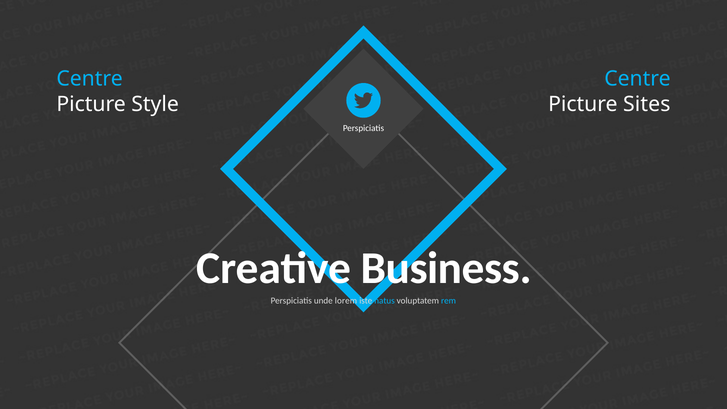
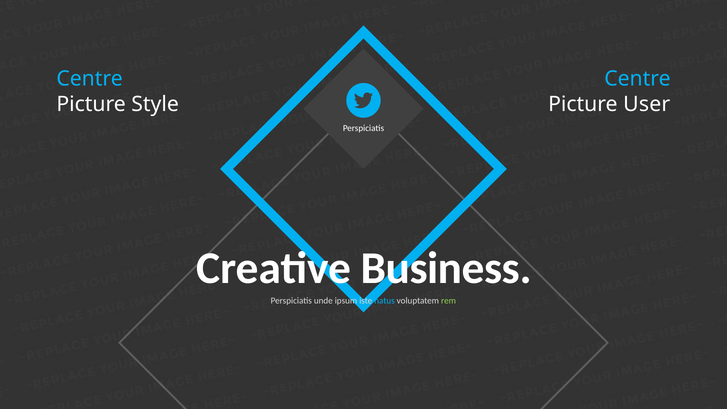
Sites: Sites -> User (647, 104)
lorem: lorem -> ipsum (346, 301)
rem colour: light blue -> light green (448, 301)
